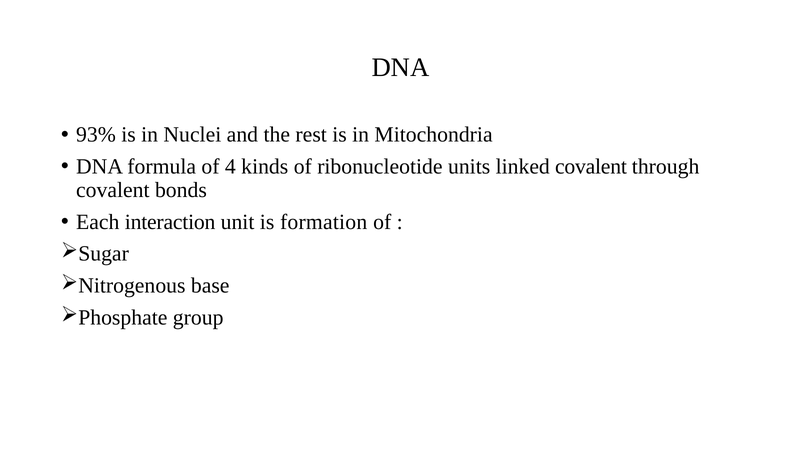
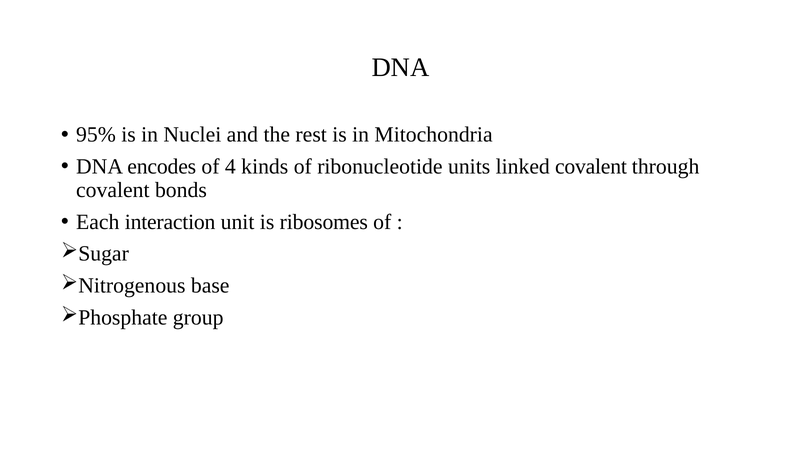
93%: 93% -> 95% (96, 135)
formula: formula -> encodes (162, 166)
formation: formation -> ribosomes (324, 222)
